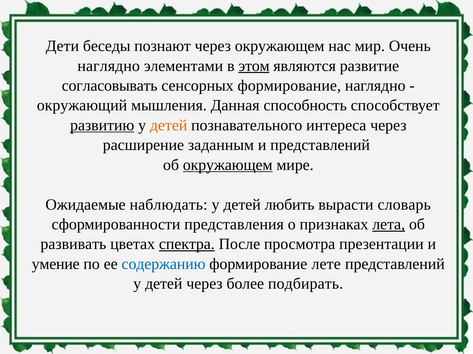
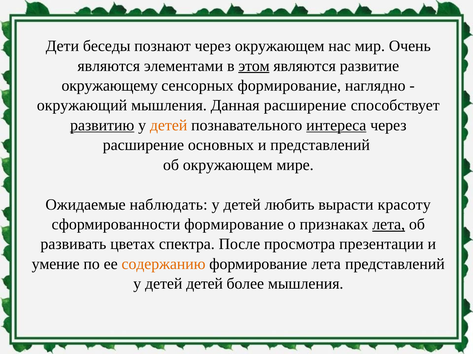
наглядно: наглядно -> являются (109, 66)
согласовывать: согласовывать -> окружающему (110, 86)
Данная способность: способность -> расширение (305, 106)
интереса underline: none -> present (336, 126)
заданным: заданным -> основных (221, 145)
окружающем underline: present -> none (228, 165)
словарь: словарь -> красоту (404, 205)
сформированности представления: представления -> формирование (234, 225)
спектра underline: present -> none (187, 245)
содержанию colour: blue -> orange (164, 264)
формирование лете: лете -> лета (326, 264)
детей через: через -> детей (205, 284)
более подбирать: подбирать -> мышления (306, 284)
